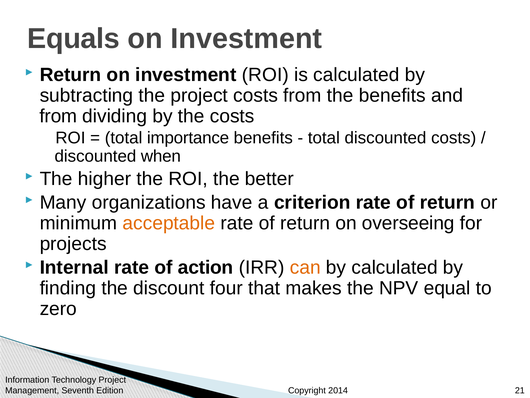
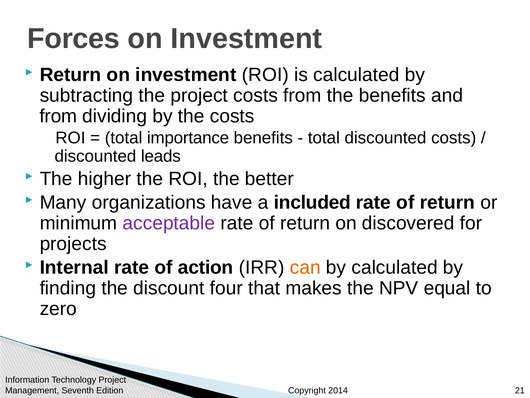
Equals: Equals -> Forces (74, 39)
when: when -> leads (161, 156)
criterion: criterion -> included (312, 202)
acceptable colour: orange -> purple (169, 223)
overseeing: overseeing -> discovered (408, 223)
